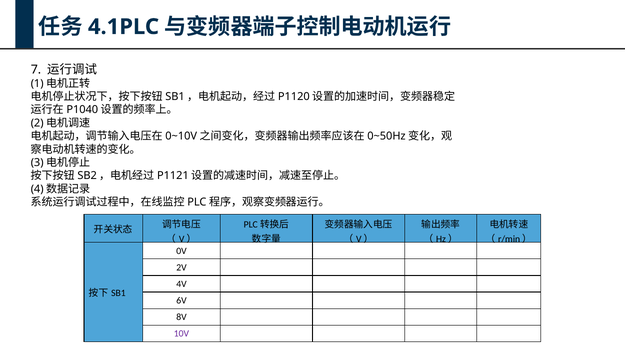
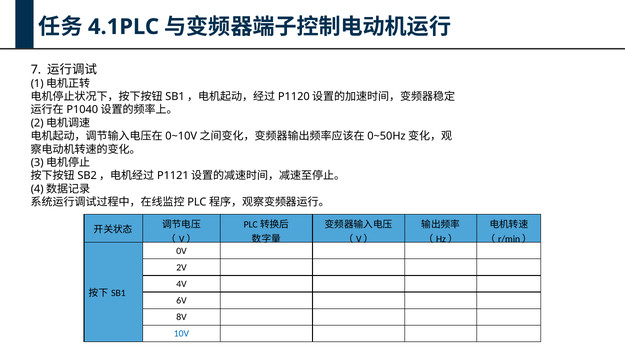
10V colour: purple -> blue (181, 334)
